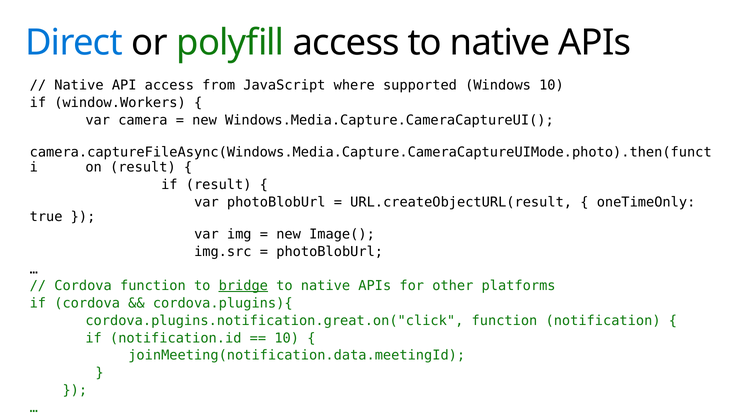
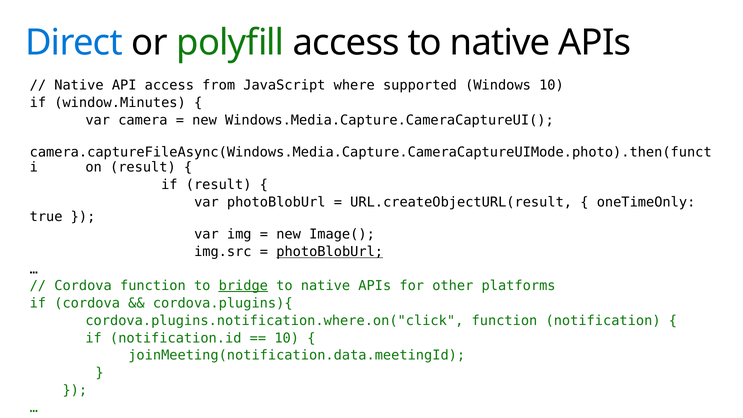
window.Workers: window.Workers -> window.Minutes (120, 103)
photoBlobUrl underline: none -> present (330, 252)
cordova.plugins.notification.great.on("click: cordova.plugins.notification.great.on("click -> cordova.plugins.notification.where.on("click (274, 320)
